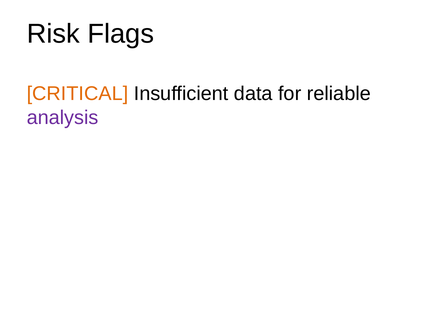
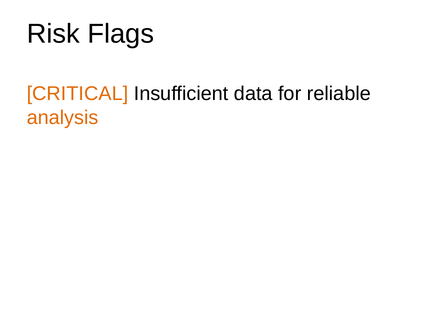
analysis colour: purple -> orange (63, 118)
